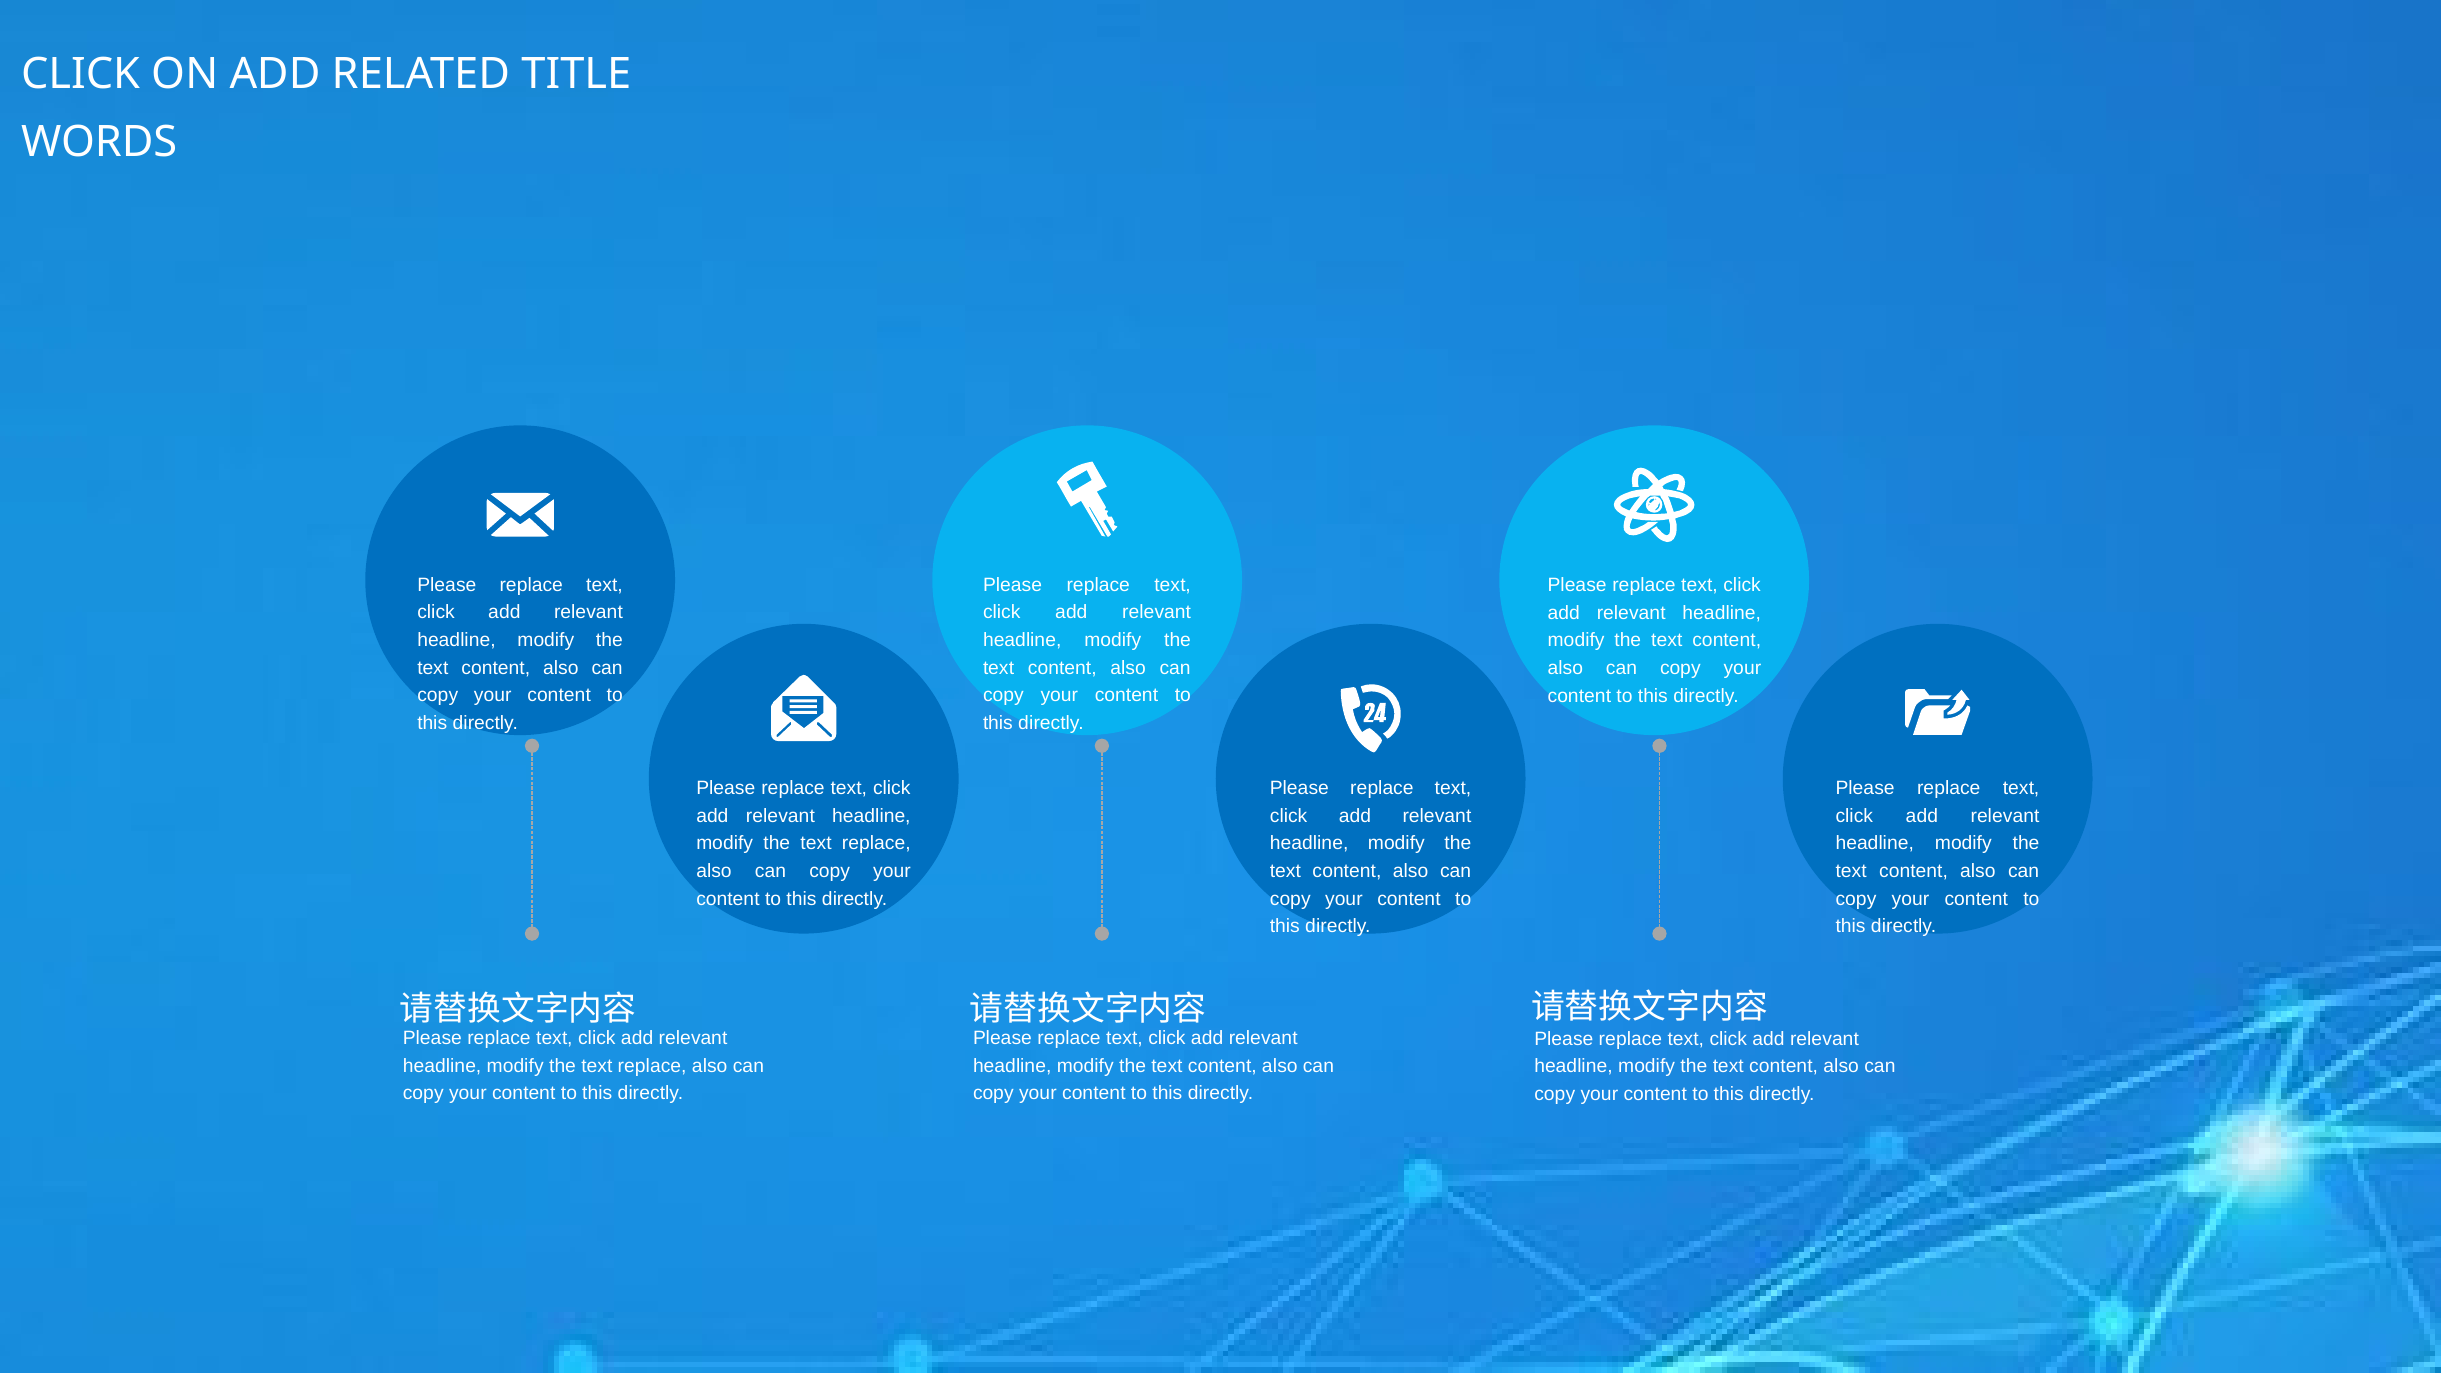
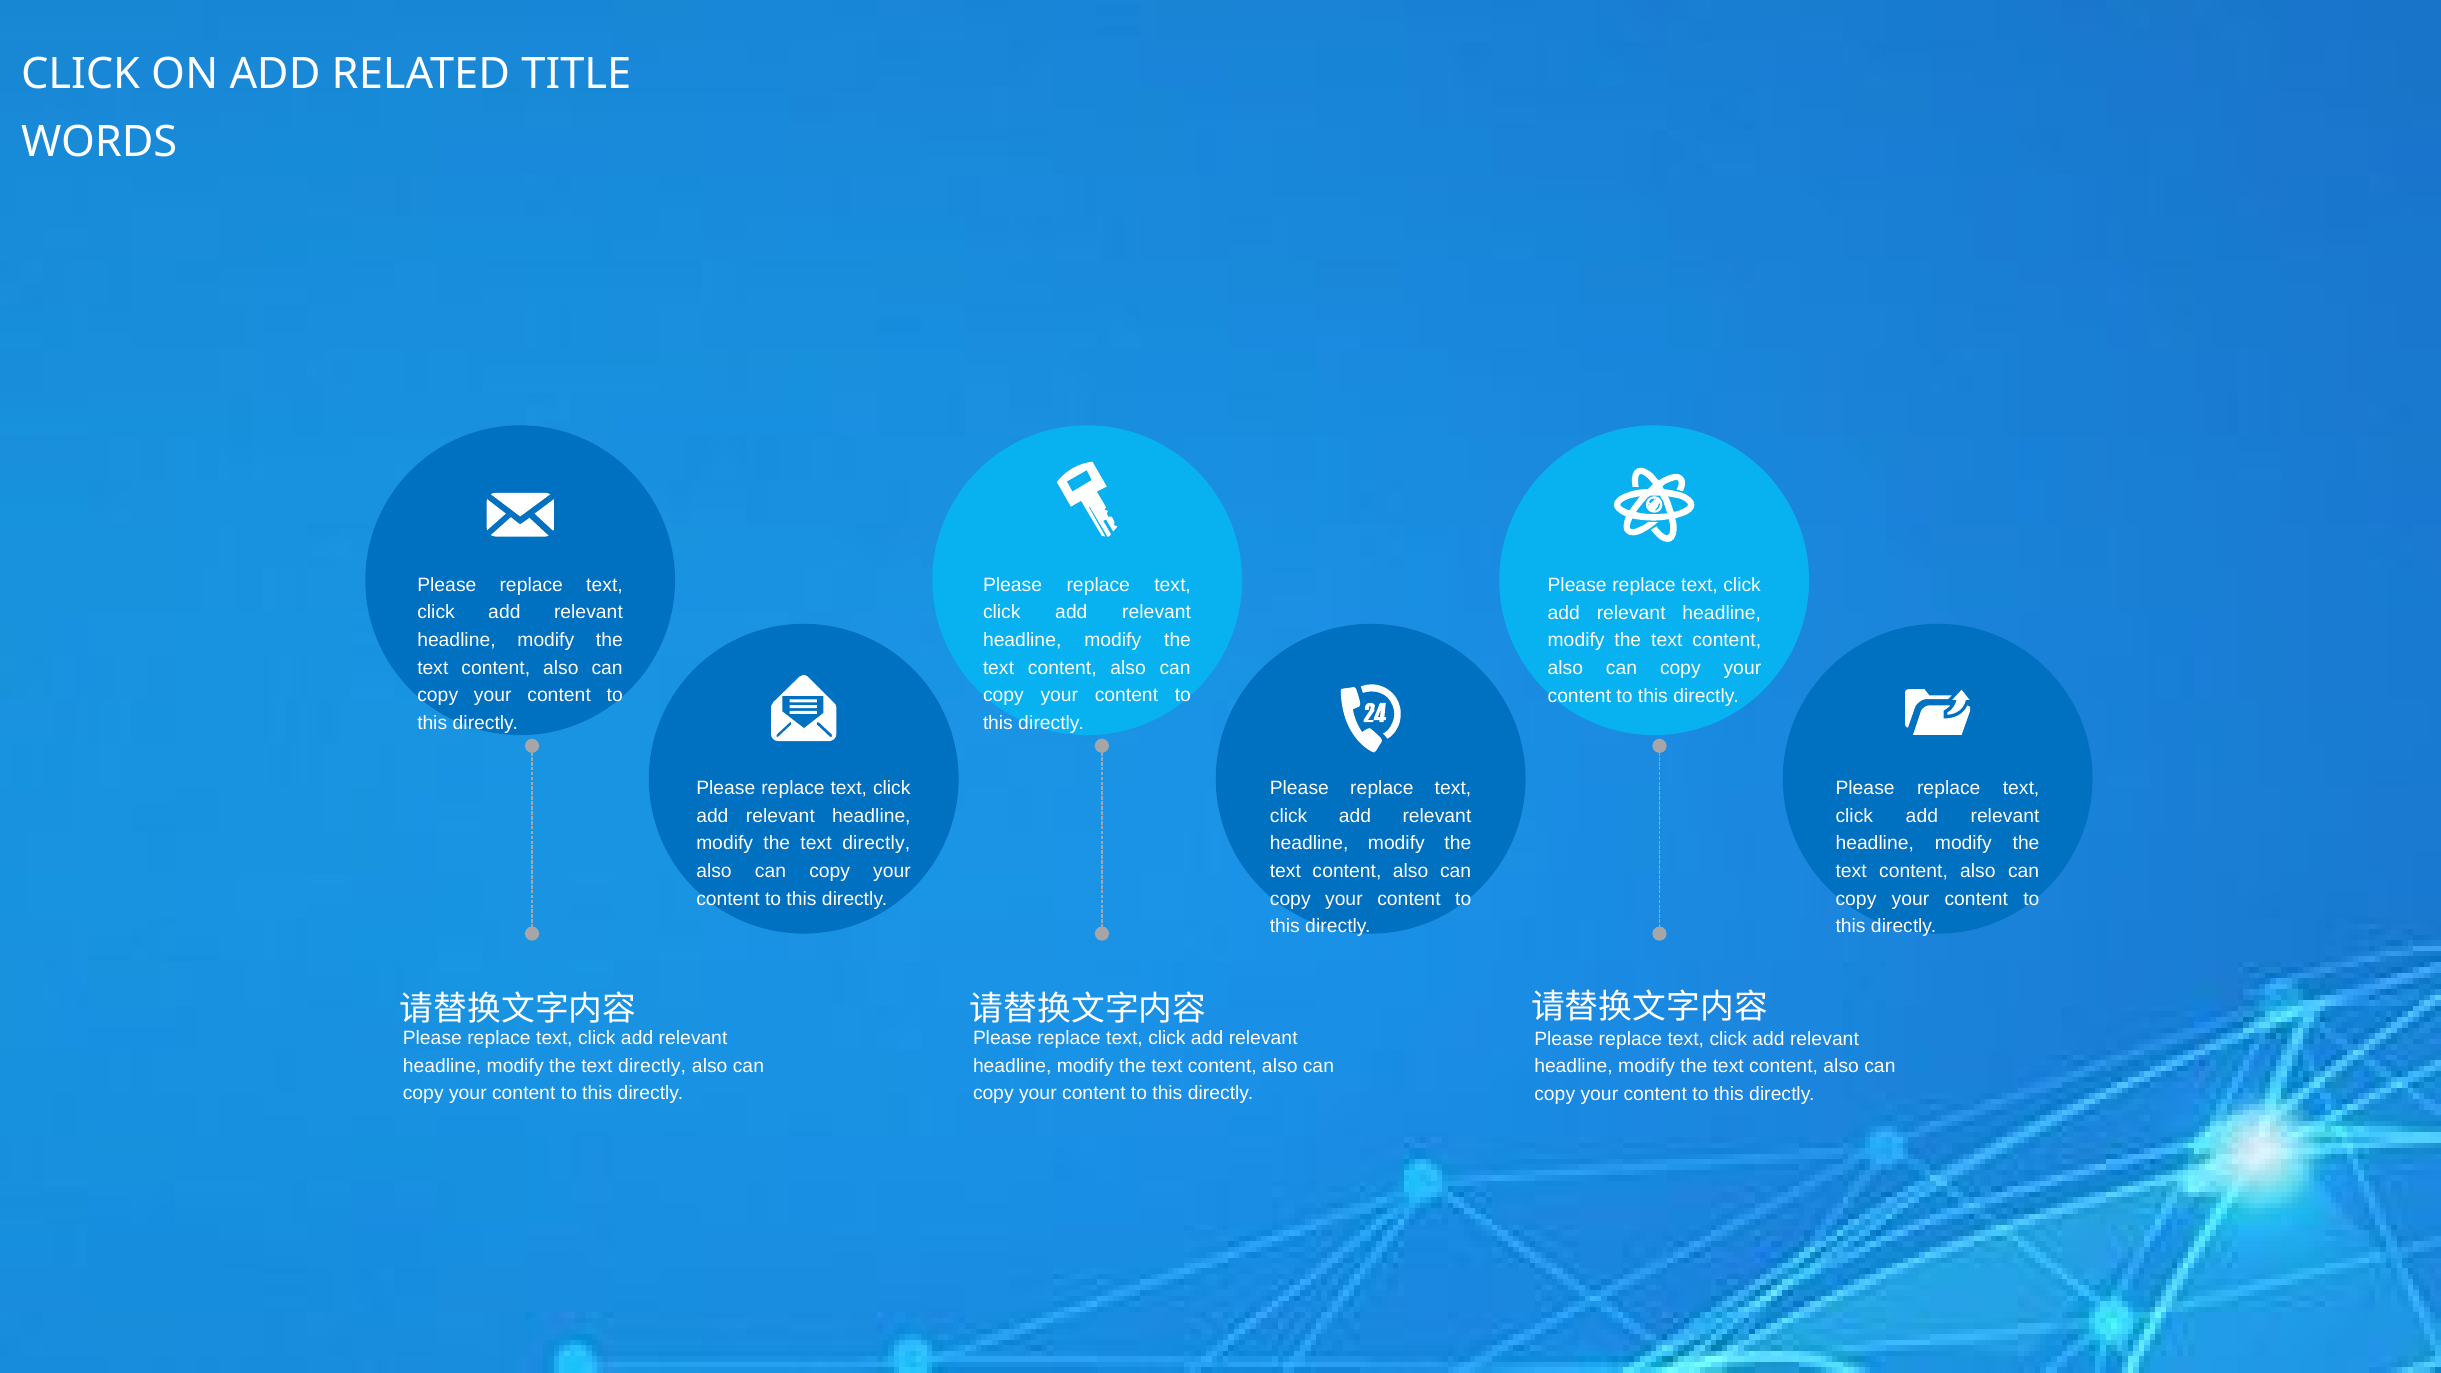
replace: replace -> directly (876, 844)
replace: replace -> directly (652, 1066)
